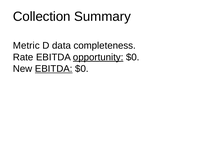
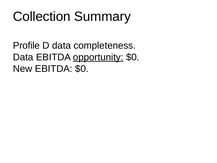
Metric: Metric -> Profile (26, 46)
Rate: Rate -> Data (23, 57)
EBITDA underline: present -> none (54, 69)
